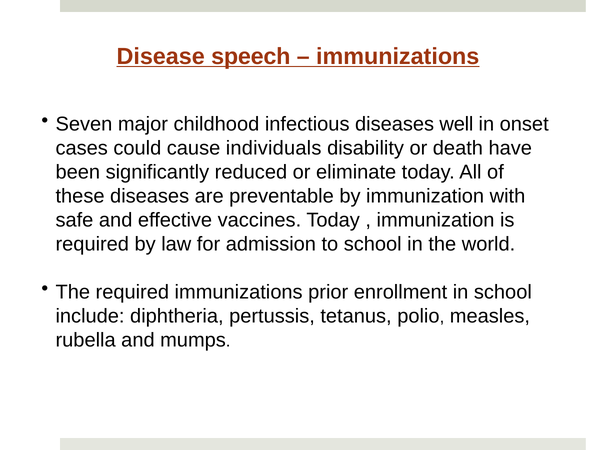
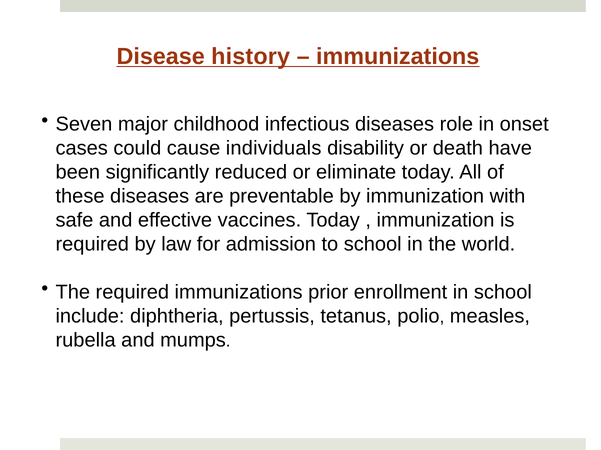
speech: speech -> history (251, 56)
well: well -> role (456, 124)
